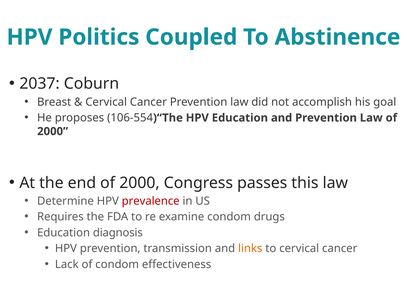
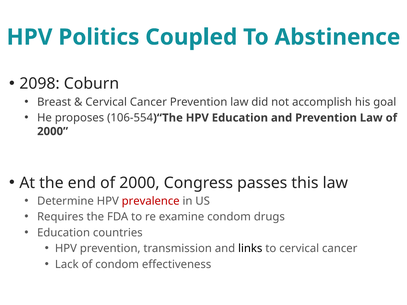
2037: 2037 -> 2098 (40, 84)
diagnosis: diagnosis -> countries (118, 233)
links colour: orange -> black (250, 249)
